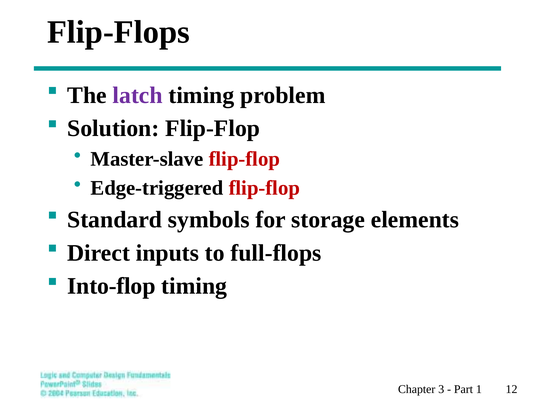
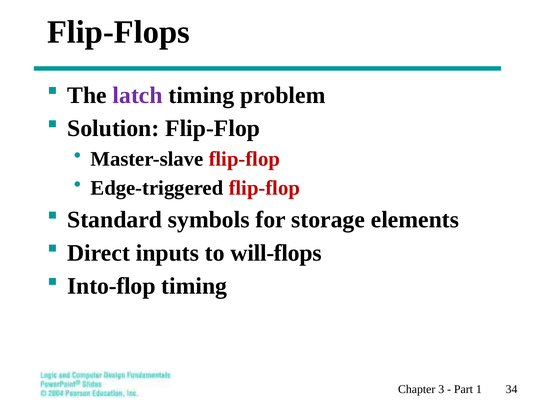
full-flops: full-flops -> will-flops (276, 253)
12: 12 -> 34 (512, 389)
